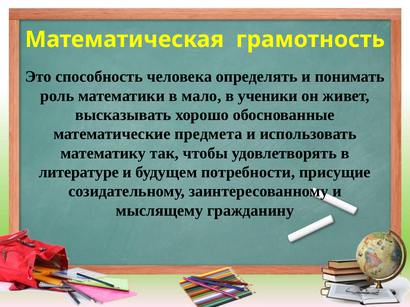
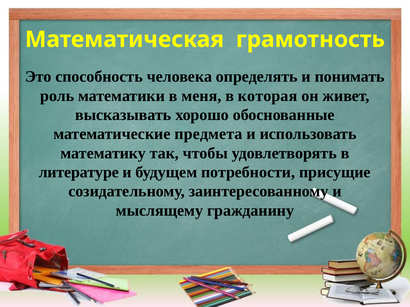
мало: мало -> меня (201, 96)
ученики: ученики -> которая (268, 96)
